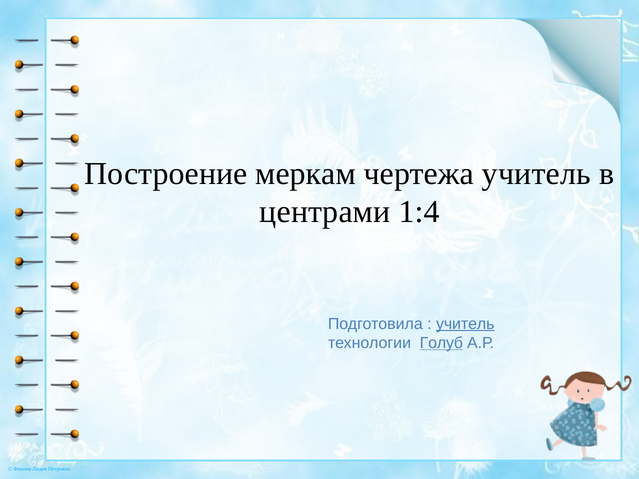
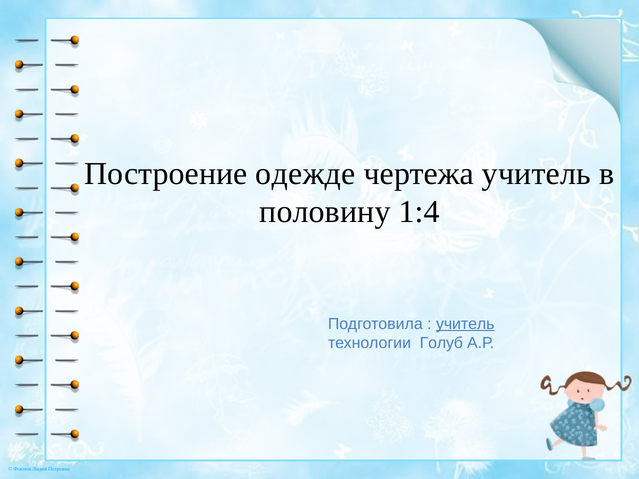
меркам: меркам -> одежде (306, 174)
центрами: центрами -> половину (325, 212)
Голуб underline: present -> none (441, 343)
